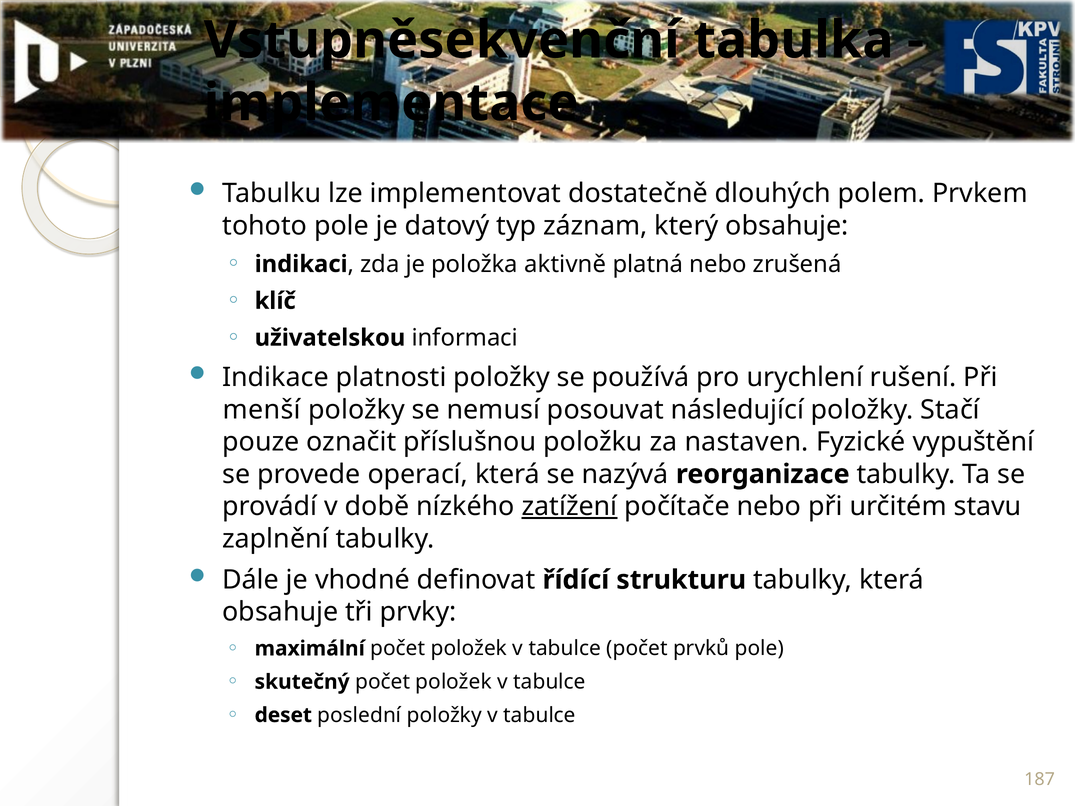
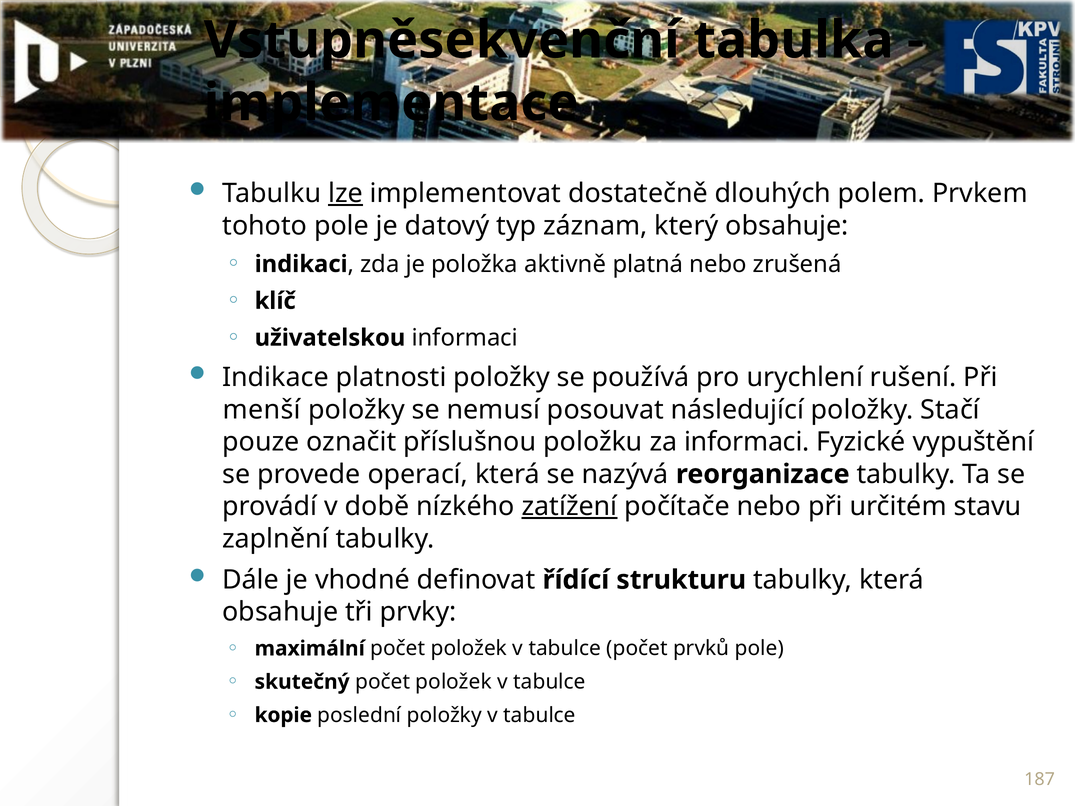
lze underline: none -> present (346, 194)
za nastaven: nastaven -> informaci (747, 442)
deset: deset -> kopie (283, 715)
